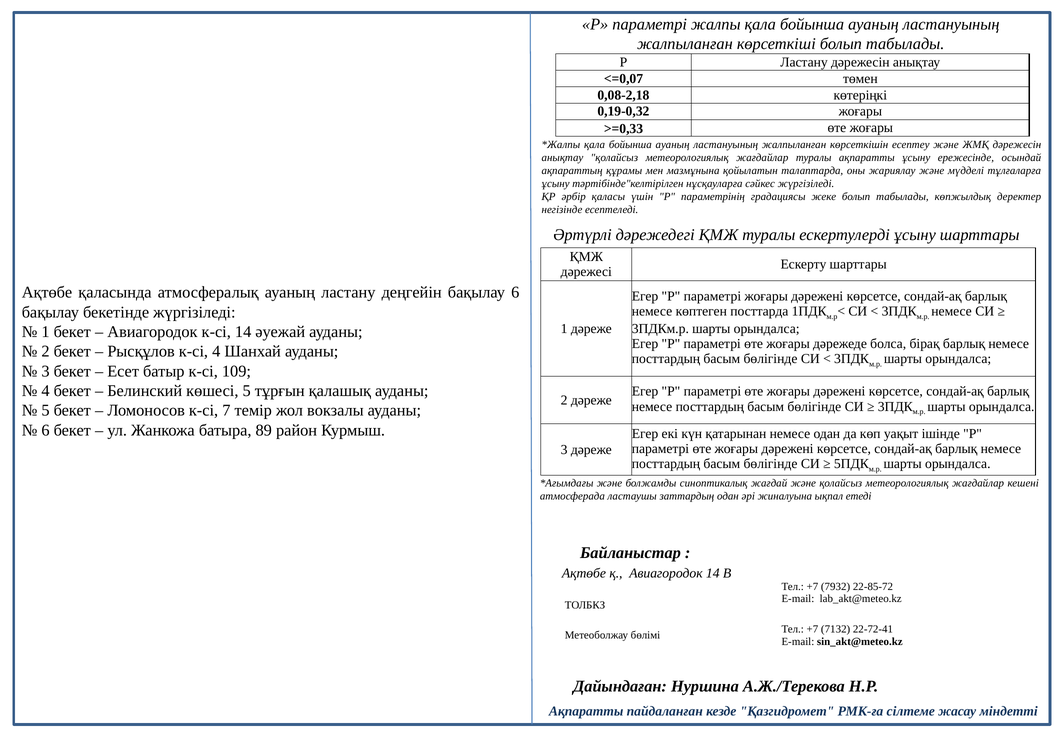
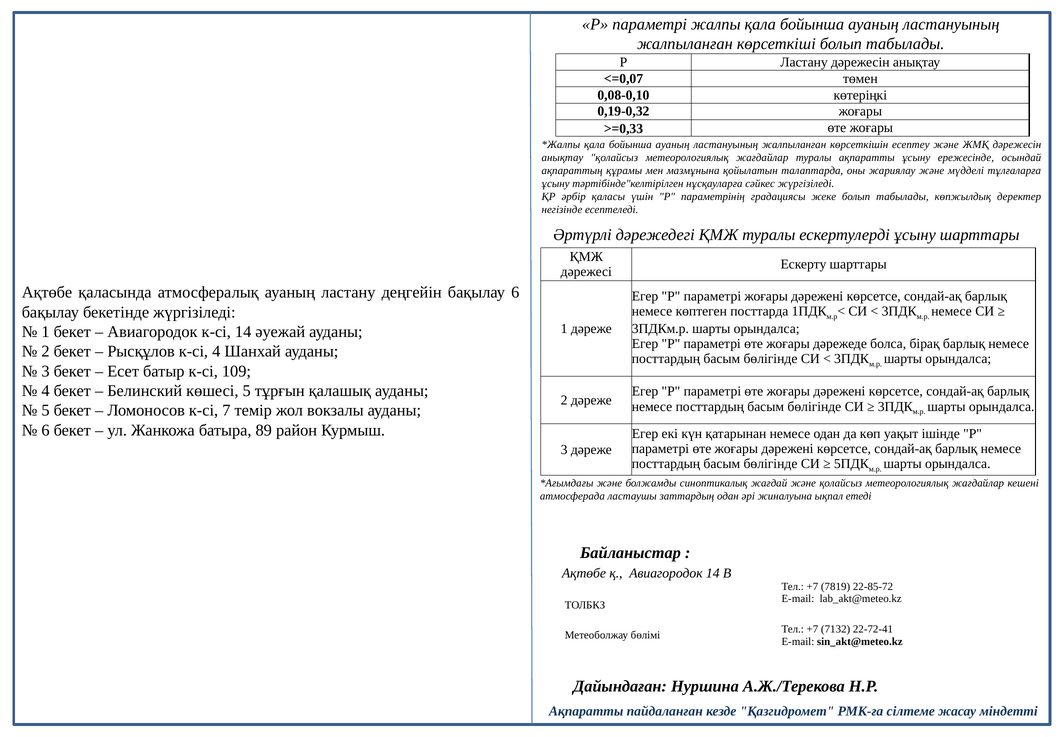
0,08-2,18: 0,08-2,18 -> 0,08-0,10 (623, 95)
7932: 7932 -> 7819 (836, 586)
